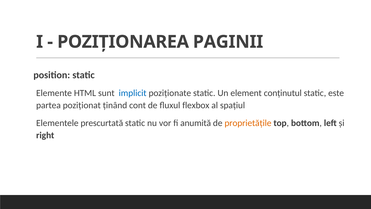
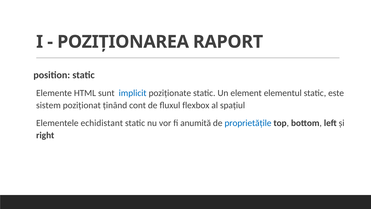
PAGINII: PAGINII -> RAPORT (228, 42)
conținutul: conținutul -> elementul (283, 93)
partea: partea -> sistem (48, 105)
prescurtată: prescurtată -> echidistant (102, 123)
proprietățile colour: orange -> blue (248, 123)
